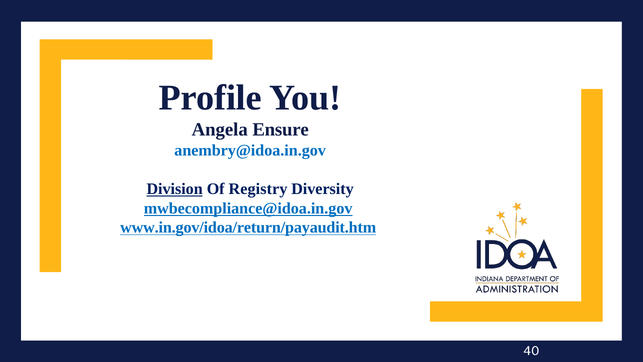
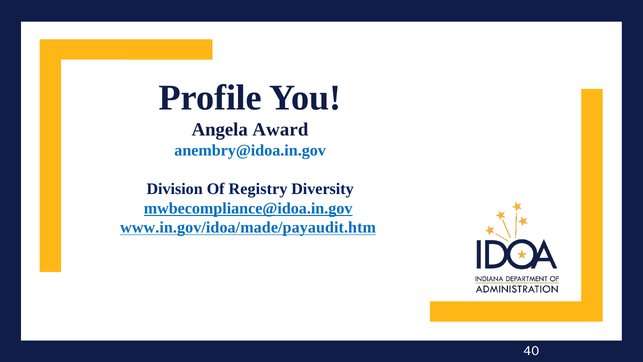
Ensure: Ensure -> Award (280, 130)
Division underline: present -> none (175, 189)
www.in.gov/idoa/return/payaudit.htm: www.in.gov/idoa/return/payaudit.htm -> www.in.gov/idoa/made/payaudit.htm (248, 227)
